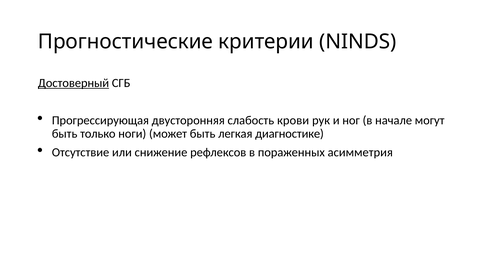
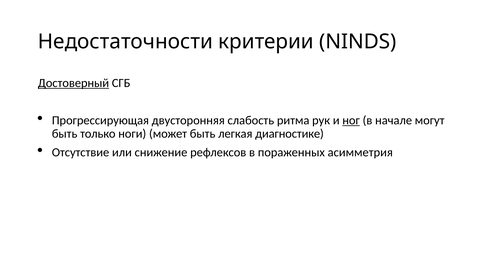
Прогностические: Прогностические -> Недостаточности (125, 42)
крови: крови -> ритма (293, 120)
ног underline: none -> present (351, 120)
